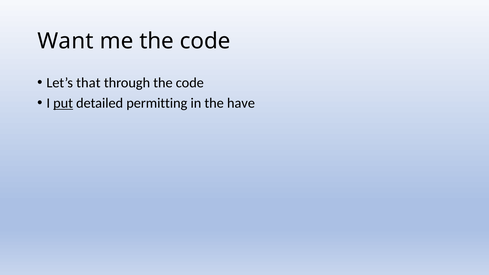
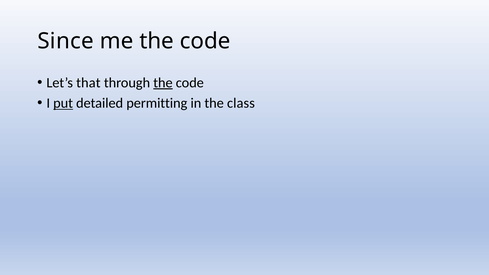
Want: Want -> Since (66, 41)
the underline: none -> present (163, 83)
have: have -> class (241, 103)
